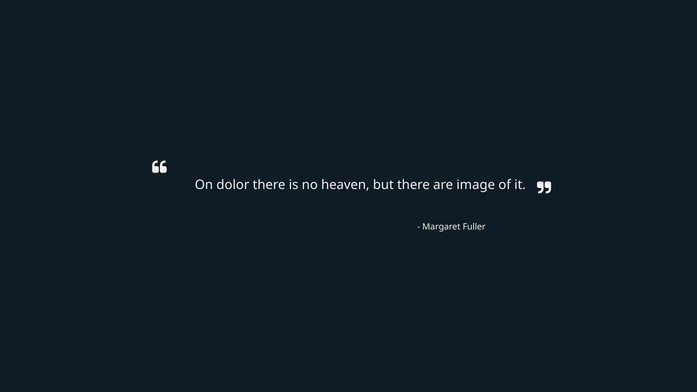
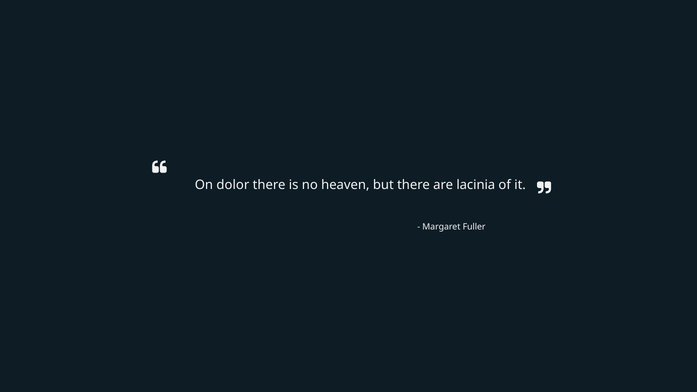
image: image -> lacinia (476, 185)
